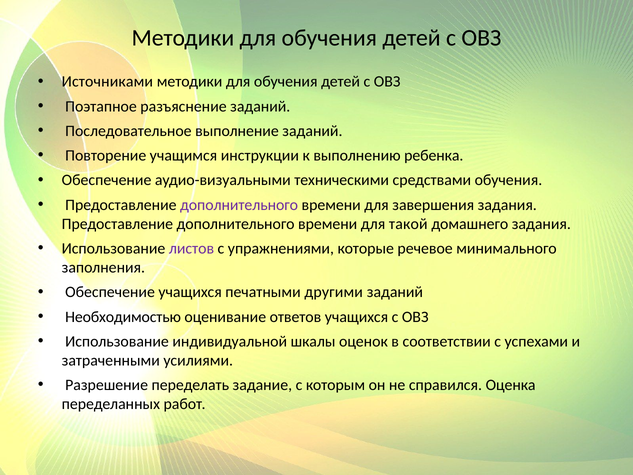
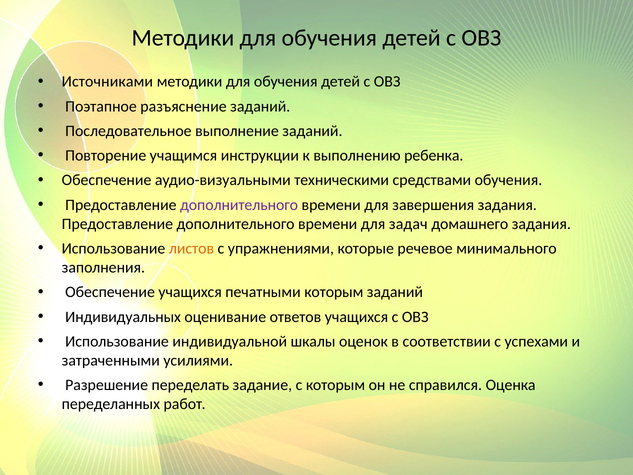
такой: такой -> задач (408, 224)
листов colour: purple -> orange (192, 248)
печатными другими: другими -> которым (334, 292)
Необходимостью: Необходимостью -> Индивидуальных (123, 317)
